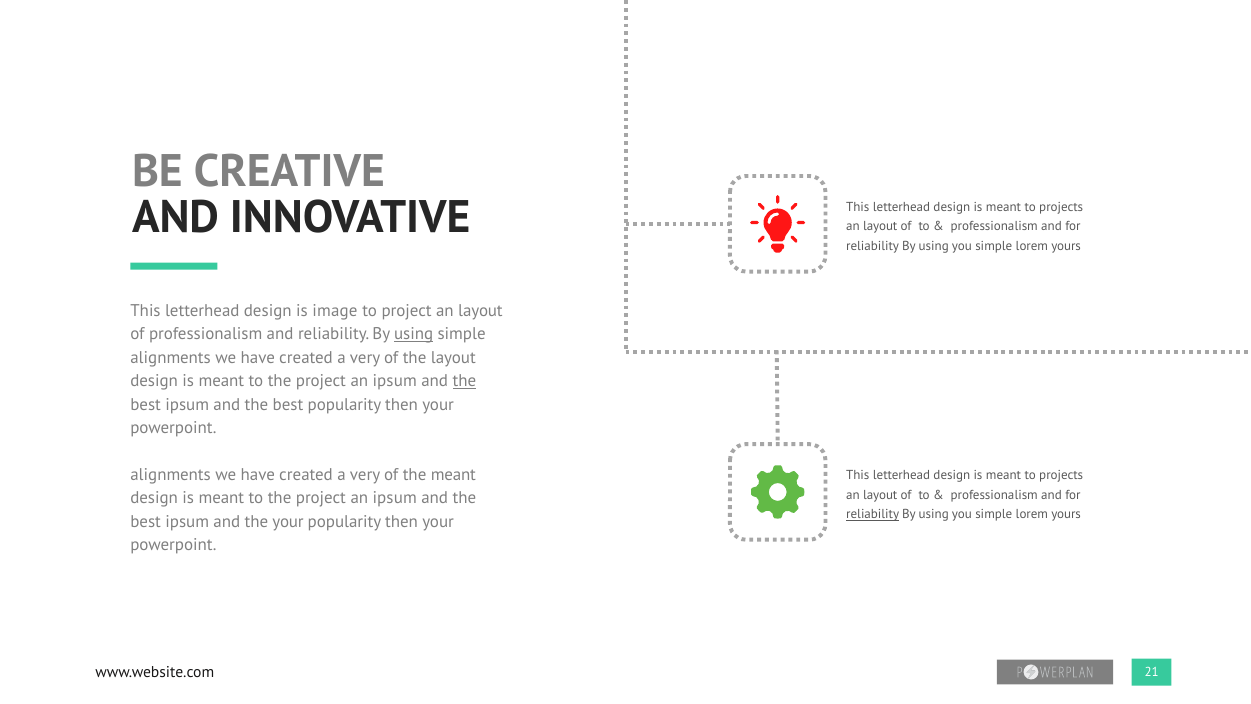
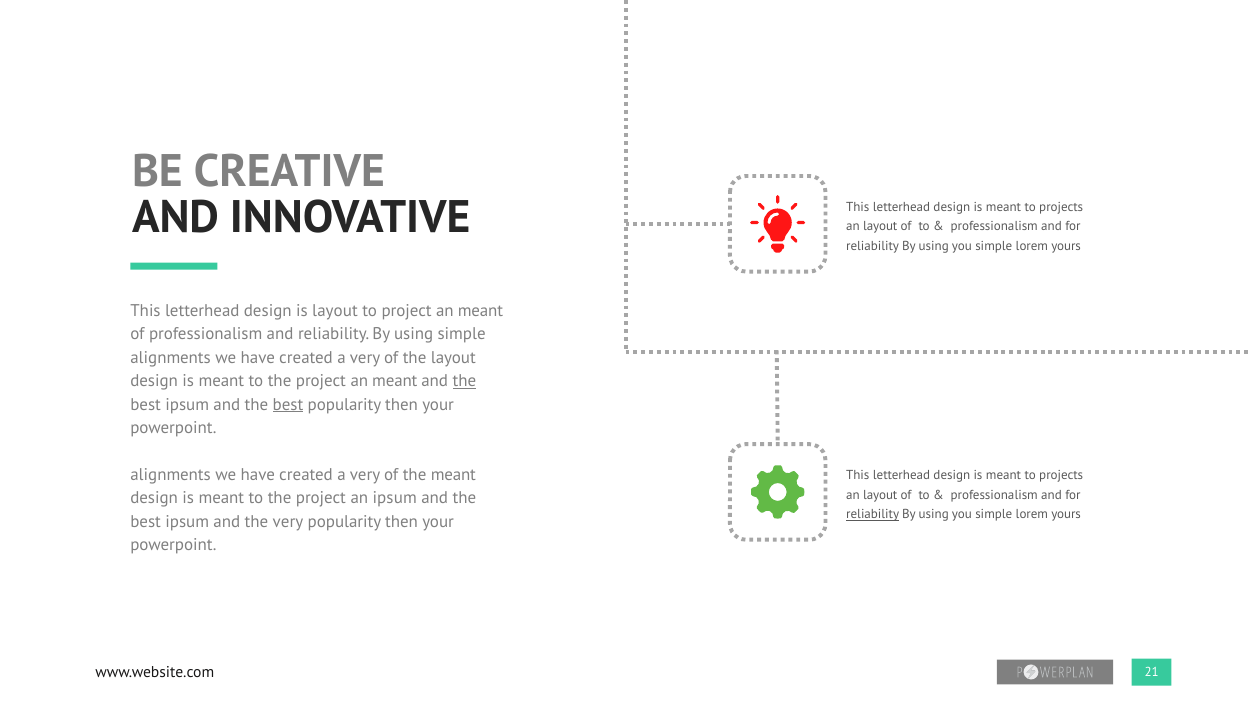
is image: image -> layout (335, 311)
to project an layout: layout -> meant (480, 311)
using underline: present -> none (414, 334)
ipsum: ipsum -> meant (395, 381)
best underline: none -> present (288, 404)
the your: your -> very (288, 522)
